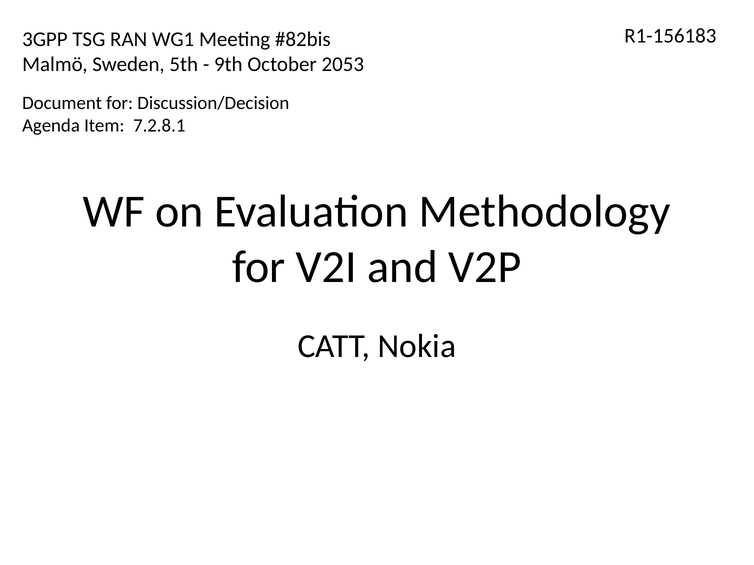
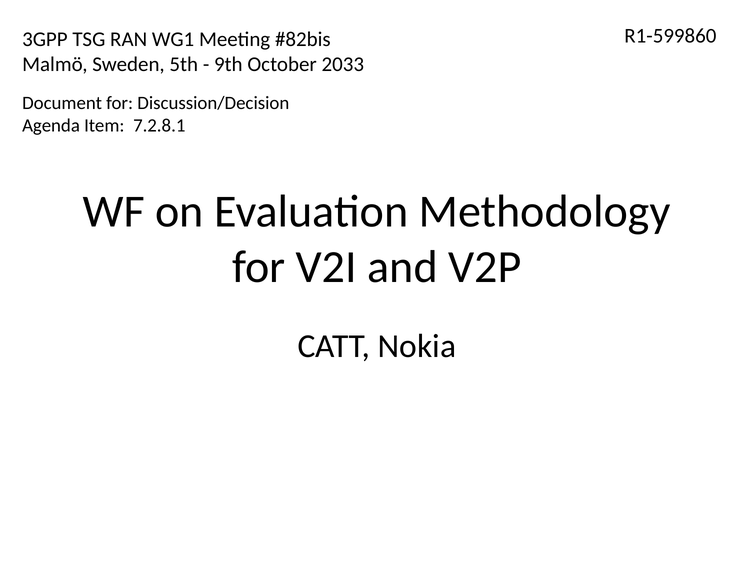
R1-156183: R1-156183 -> R1-599860 (670, 36)
2053: 2053 -> 2033 (343, 64)
